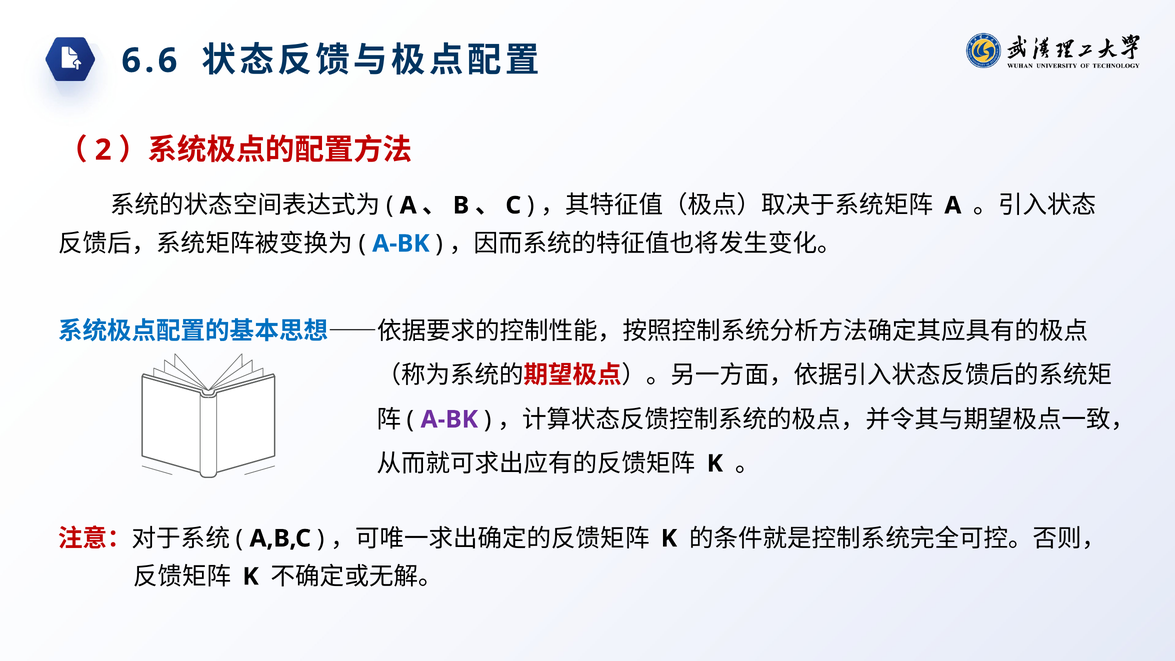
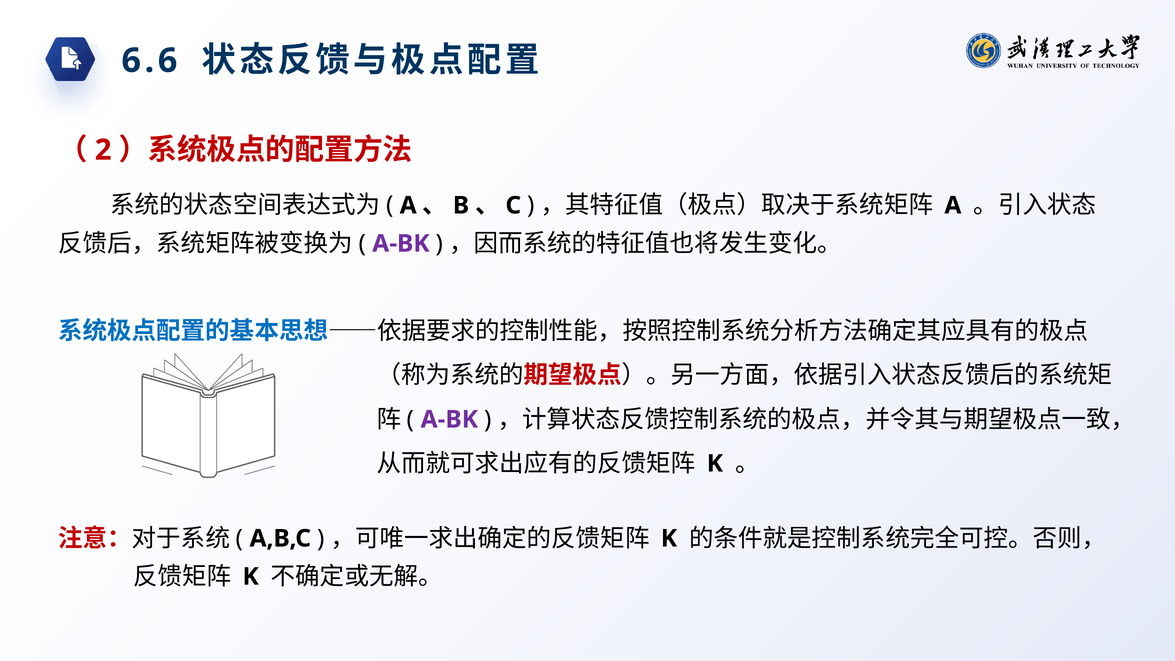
A-BK colour: blue -> purple (401, 244)
